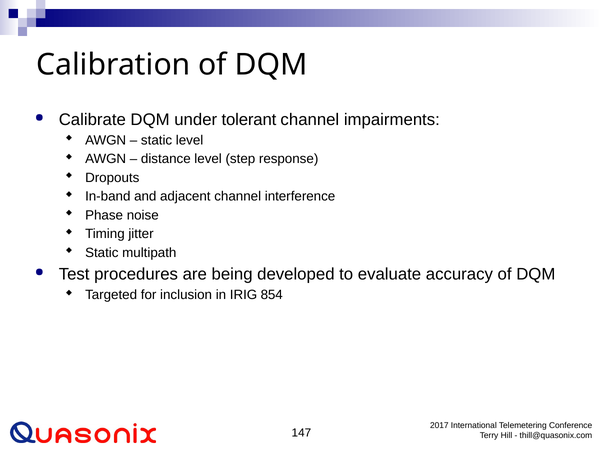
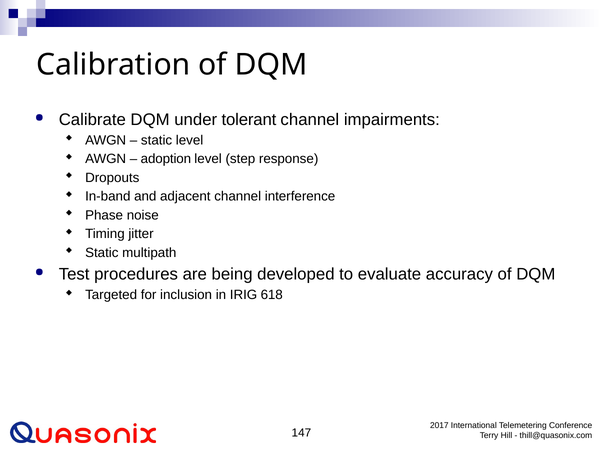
distance: distance -> adoption (166, 159)
854: 854 -> 618 (272, 295)
